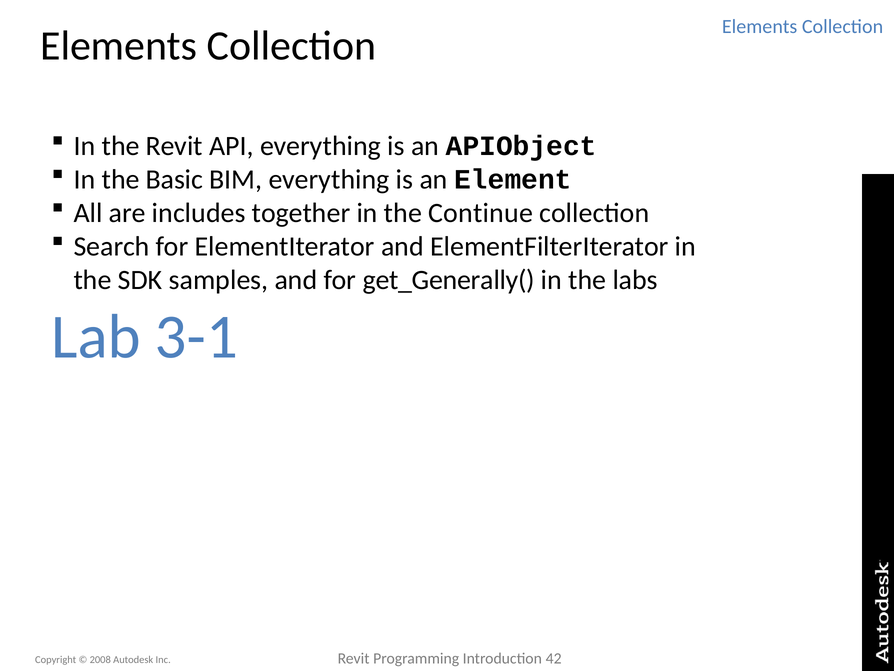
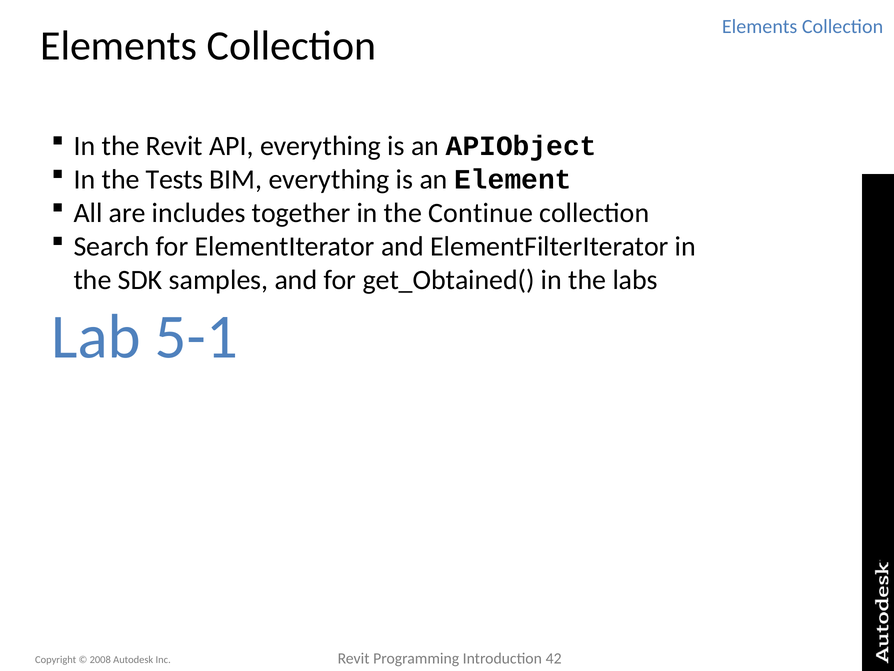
Basic: Basic -> Tests (174, 179)
get_Generally(: get_Generally( -> get_Obtained( (449, 280)
3-1: 3-1 -> 5-1 (196, 337)
